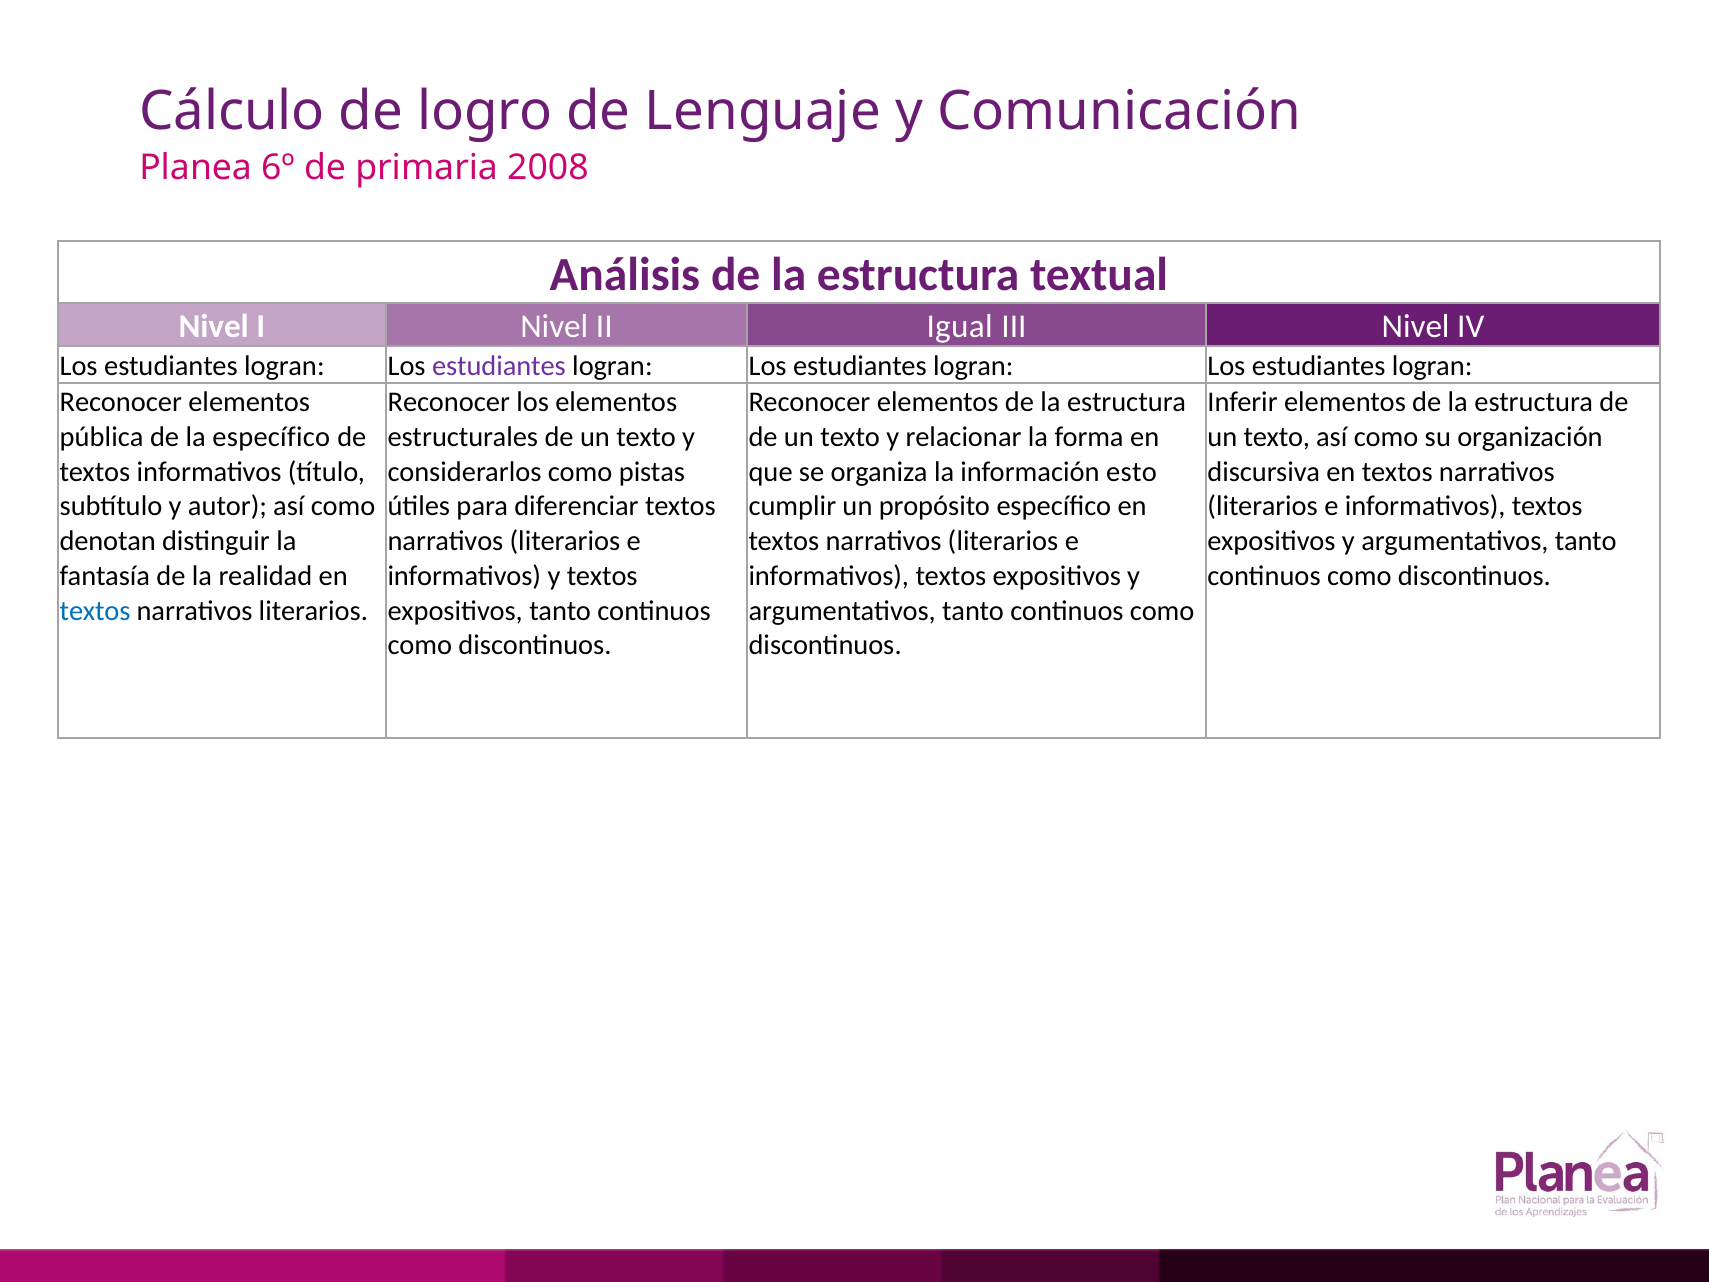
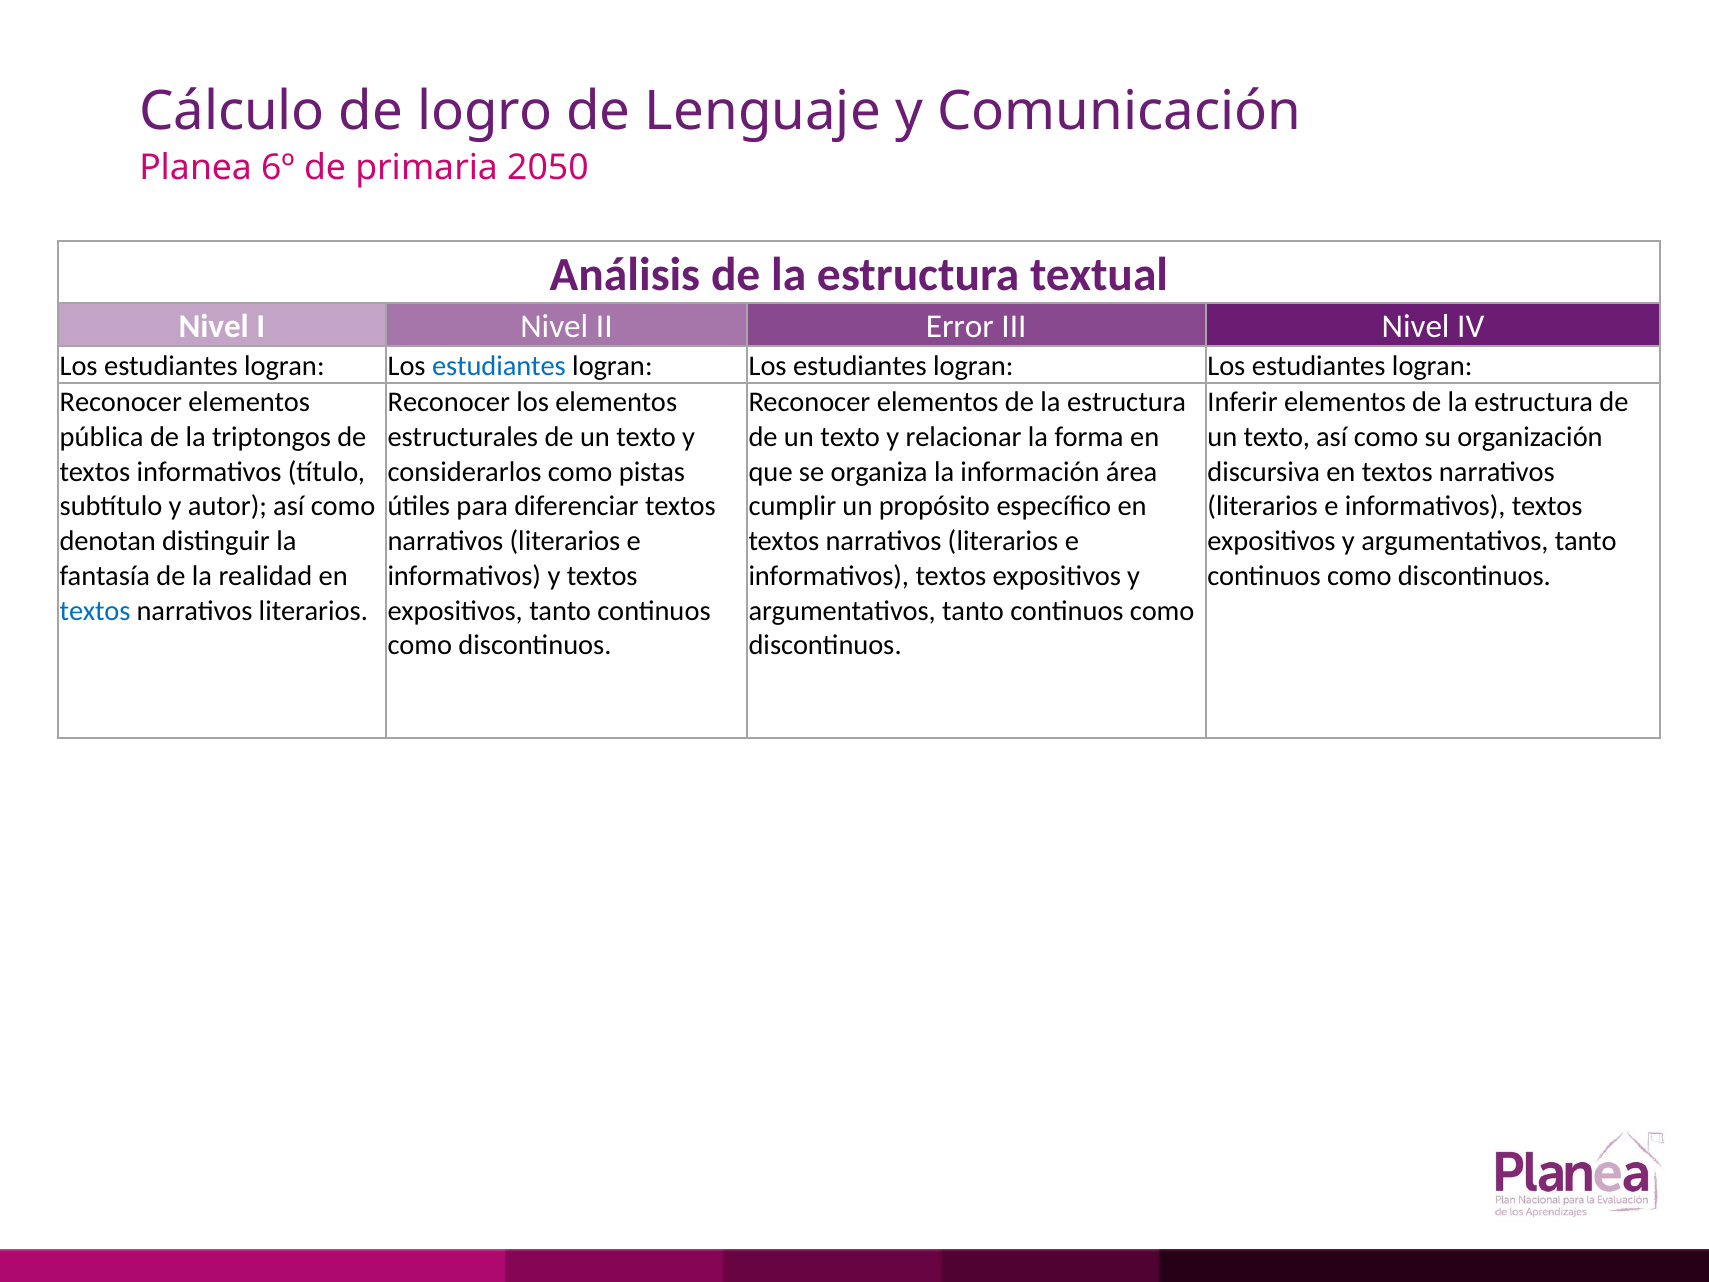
2008: 2008 -> 2050 (548, 167)
Igual: Igual -> Error (960, 326)
estudiantes colour: purple -> blue (499, 366)
la específico: específico -> triptongos (271, 437)
esto: esto -> área (1132, 472)
